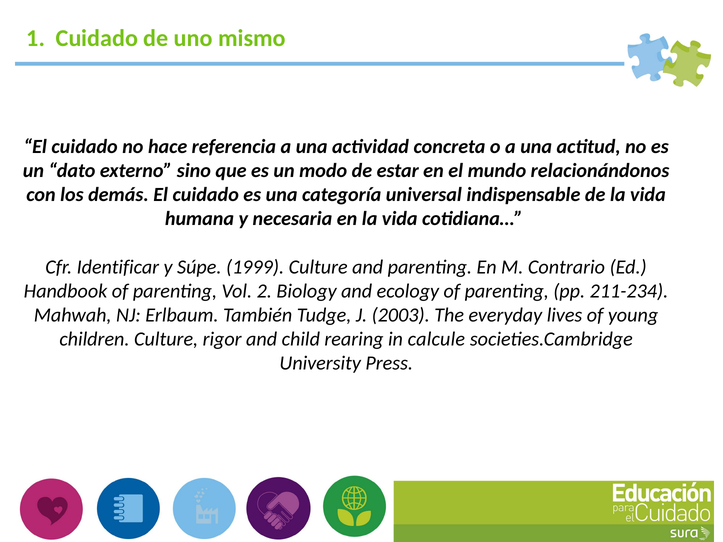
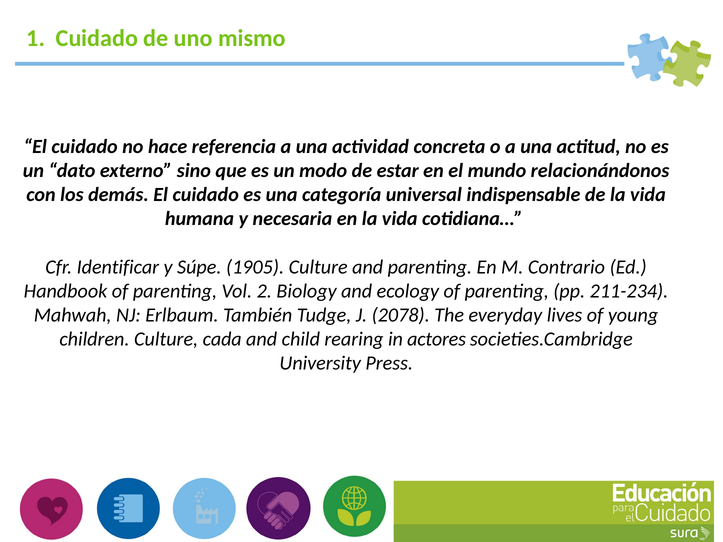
1999: 1999 -> 1905 (255, 267)
2003: 2003 -> 2078 (401, 315)
rigor: rigor -> cada (222, 339)
calcule: calcule -> actores (437, 339)
